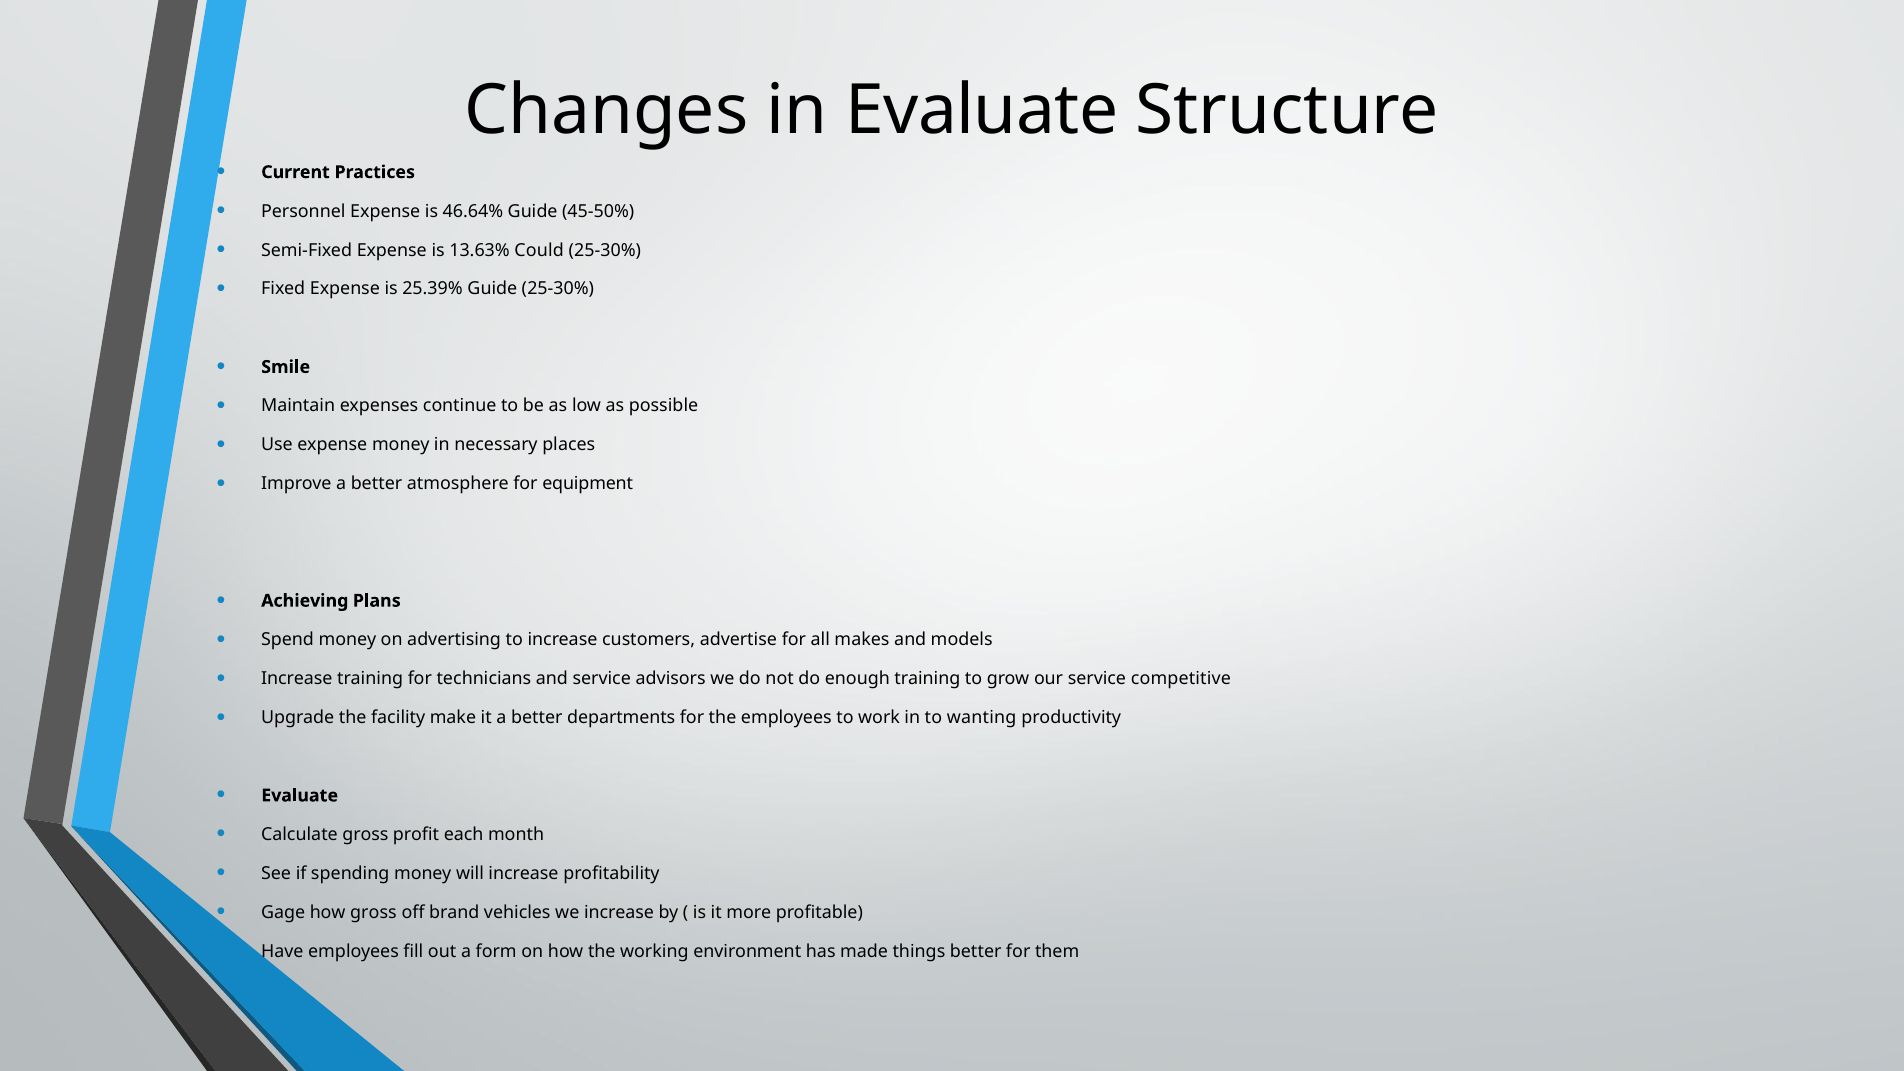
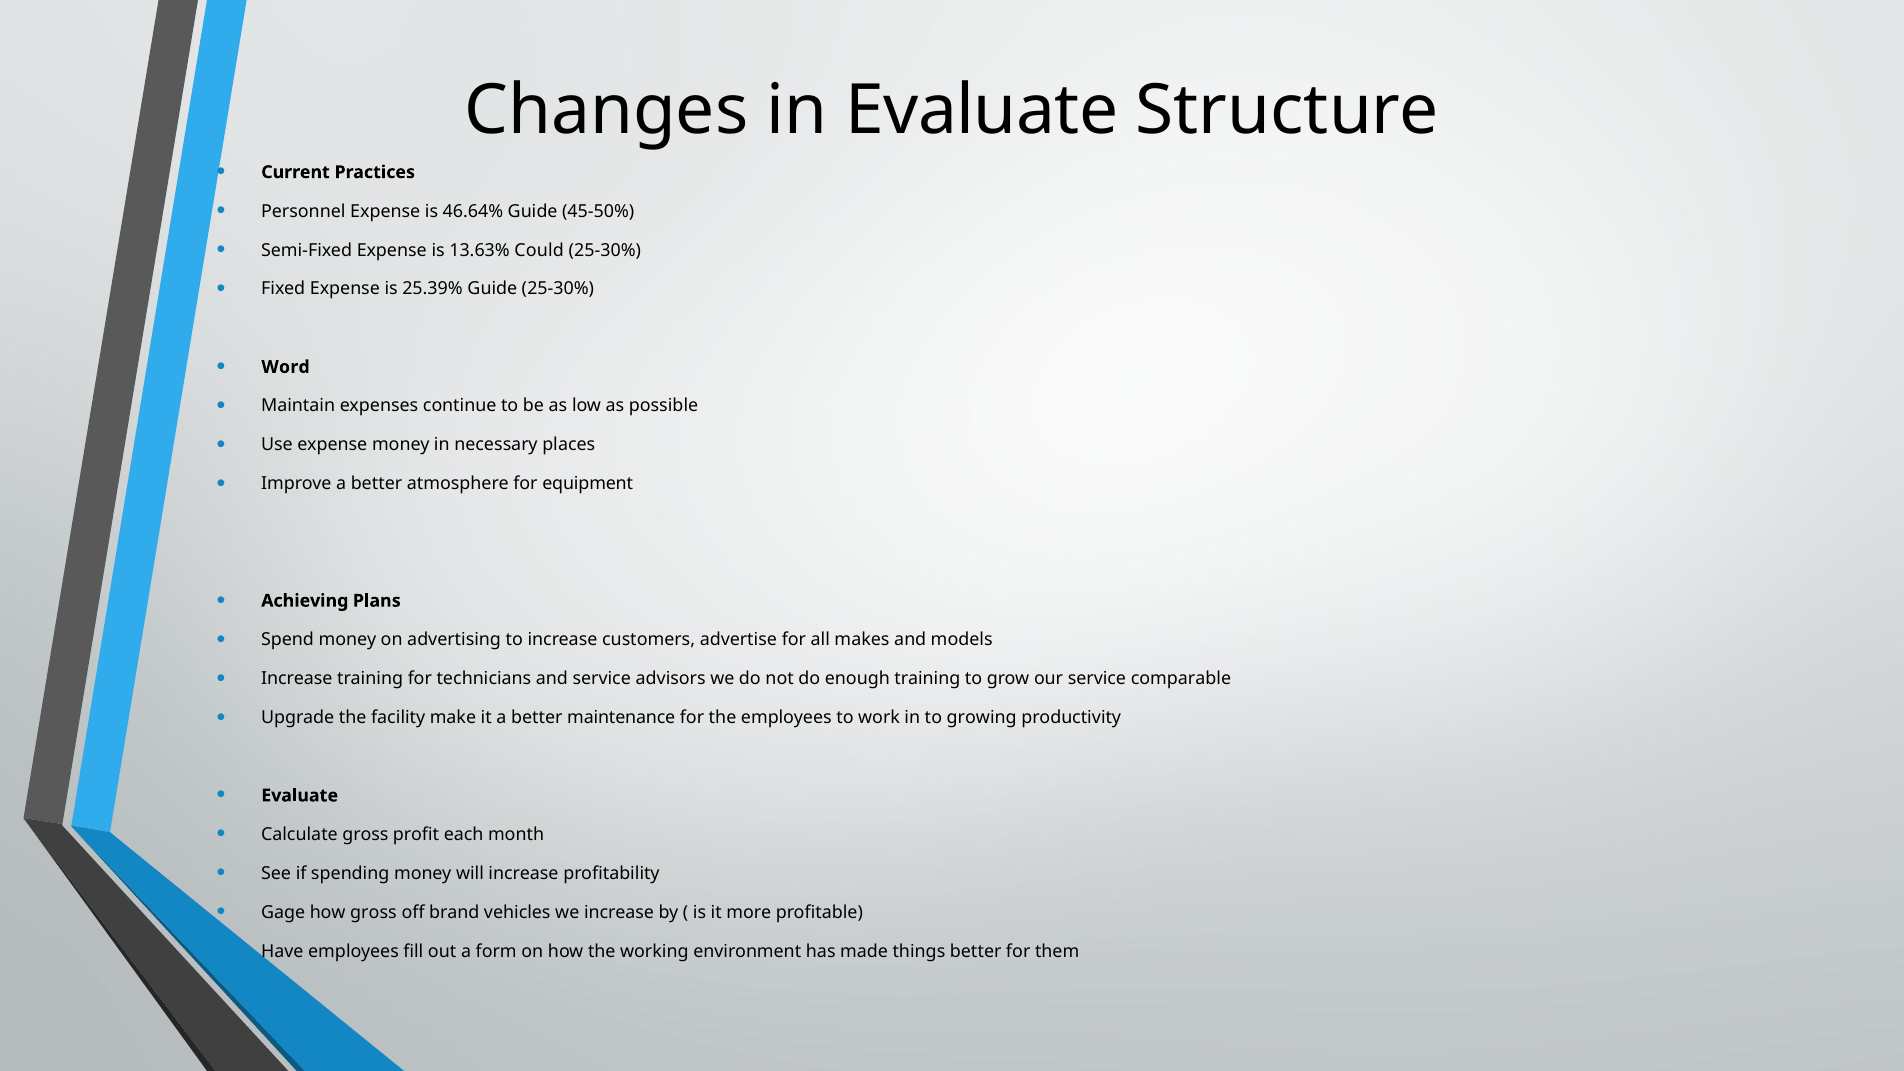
Smile: Smile -> Word (286, 367)
competitive: competitive -> comparable (1181, 679)
departments: departments -> maintenance (621, 718)
wanting: wanting -> growing (982, 718)
